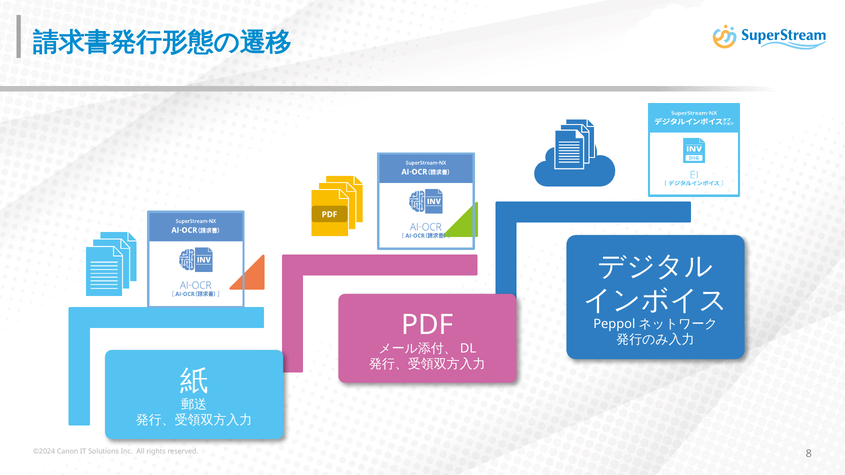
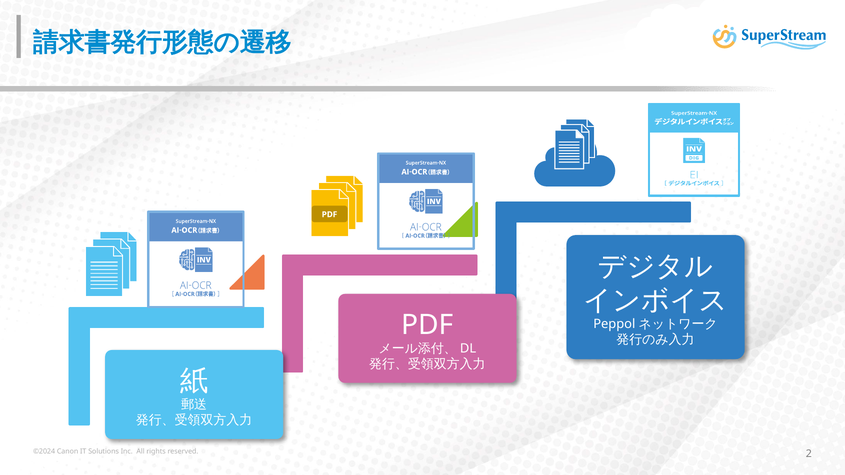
8: 8 -> 2 (809, 454)
